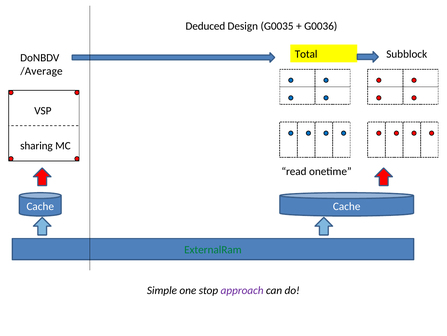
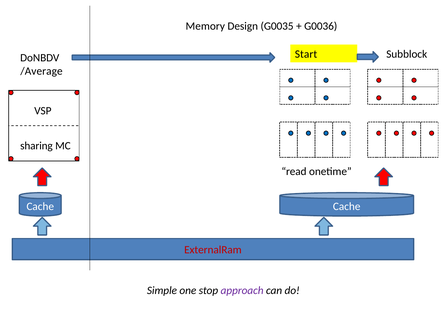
Deduced: Deduced -> Memory (205, 26)
Total: Total -> Start (306, 54)
ExternalRam colour: green -> red (213, 249)
